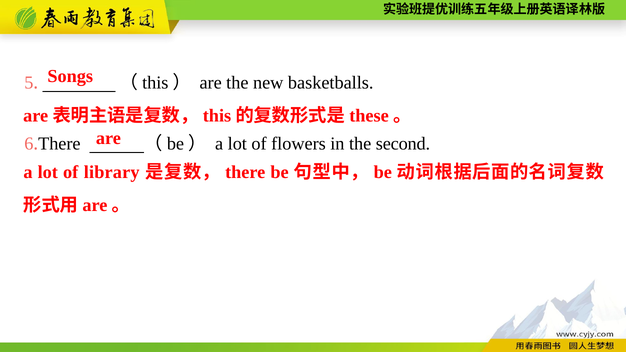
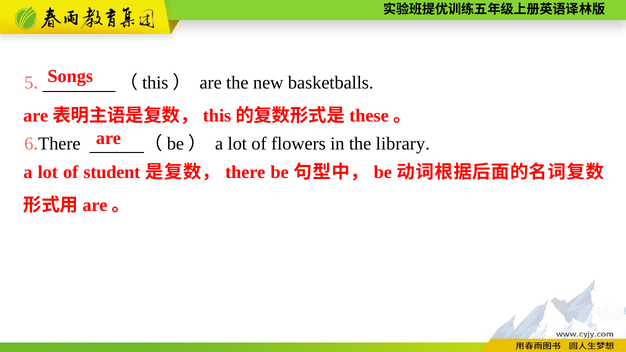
second: second -> library (403, 144)
library: library -> student (112, 172)
